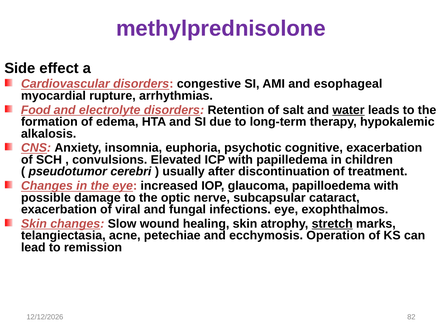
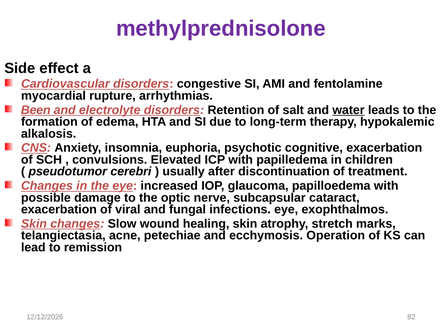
esophageal: esophageal -> fentolamine (348, 84)
Food: Food -> Been (36, 110)
stretch underline: present -> none (332, 223)
